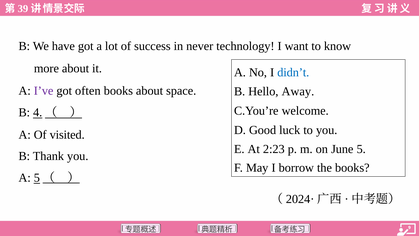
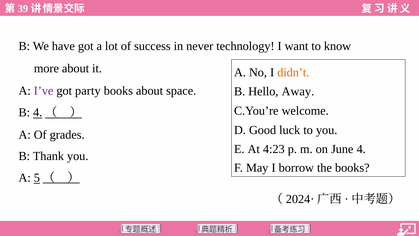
didn’t colour: blue -> orange (293, 72)
often: often -> party (88, 91)
visited: visited -> grades (67, 135)
2:23: 2:23 -> 4:23 (274, 149)
5: 5 -> 4 (361, 149)
